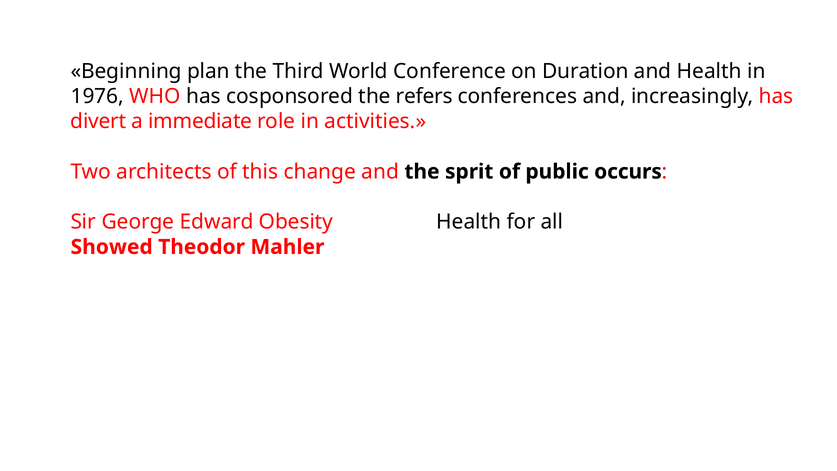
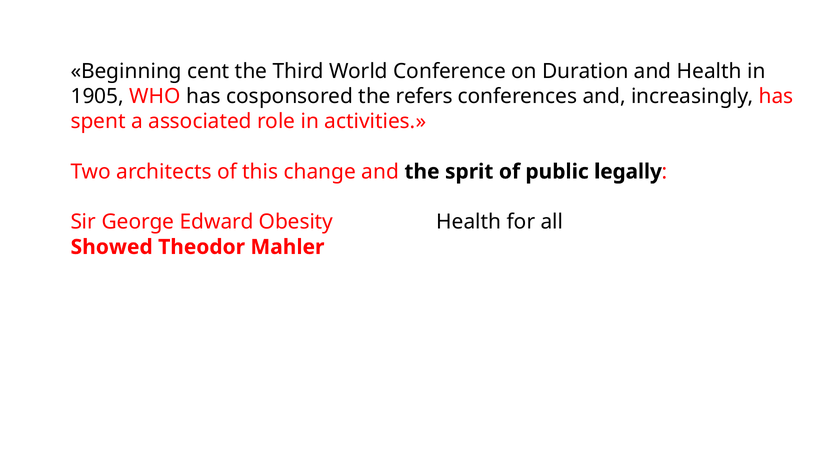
plan: plan -> cent (208, 71)
1976: 1976 -> 1905 (97, 96)
divert: divert -> spent (98, 121)
immediate: immediate -> associated (200, 121)
occurs: occurs -> legally (628, 172)
